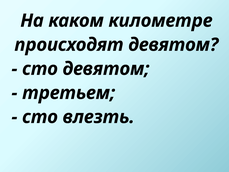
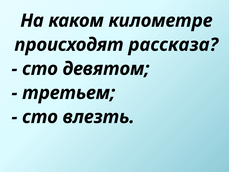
происходят девятом: девятом -> рассказа (173, 45)
